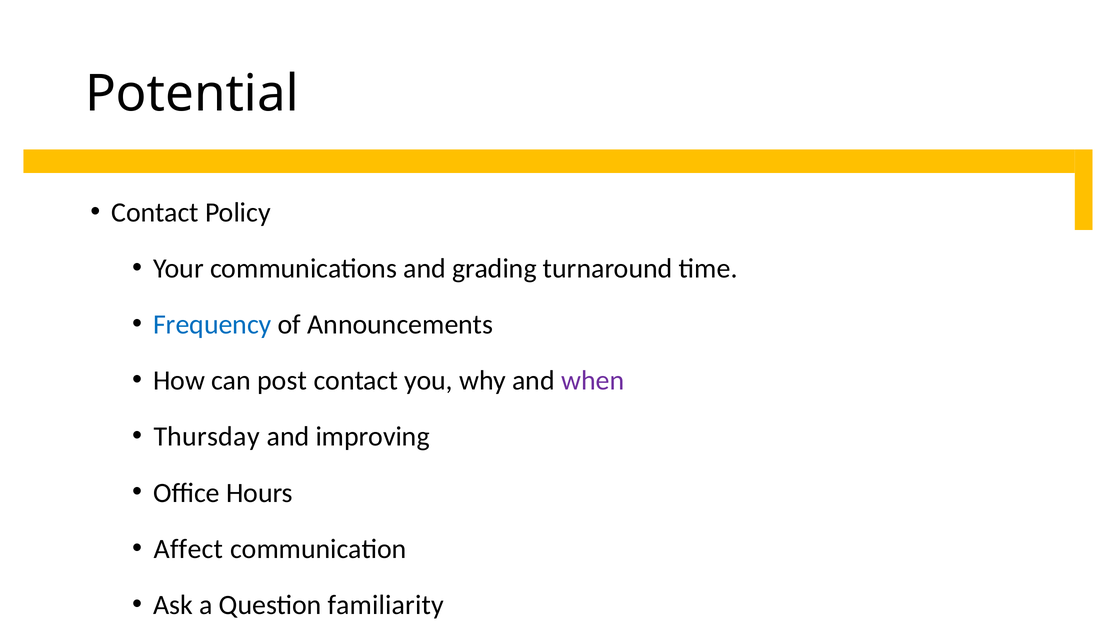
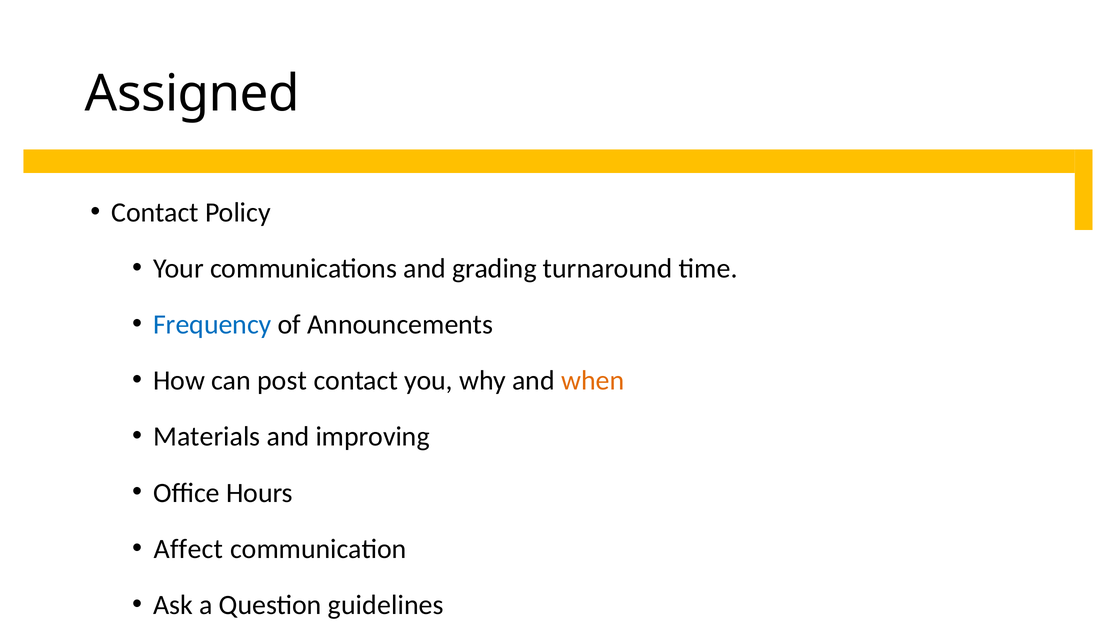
Potential: Potential -> Assigned (192, 94)
when colour: purple -> orange (593, 381)
Thursday: Thursday -> Materials (207, 437)
familiarity: familiarity -> guidelines (386, 605)
